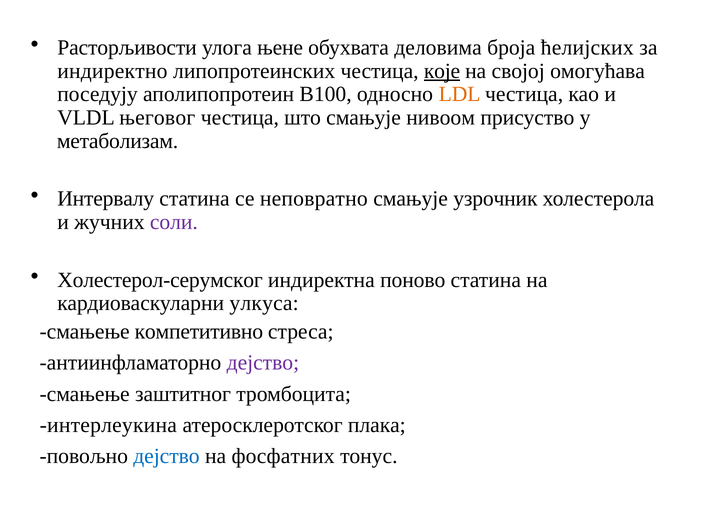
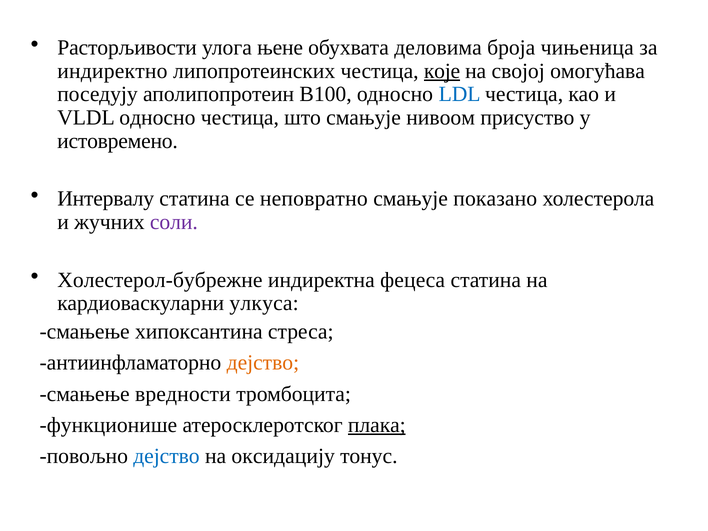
ћелијских: ћелијских -> чињеница (587, 48)
LDL colour: orange -> blue (460, 94)
VLDL његовог: његовог -> односно (157, 118)
метаболизам: метаболизам -> истовремено (118, 141)
узрочник: узрочник -> показано (495, 199)
Холестерол-серумског: Холестерол-серумског -> Холестерол-бубрежне (160, 280)
поново: поново -> фецеса (413, 280)
компетитивно: компетитивно -> хипоксантина (199, 332)
дејство colour: purple -> orange (263, 363)
заштитног: заштитног -> вредности (183, 394)
интерлеукина: интерлеукина -> функционише (108, 425)
плака underline: none -> present (377, 425)
фосфатних: фосфатних -> оксидацију (283, 456)
